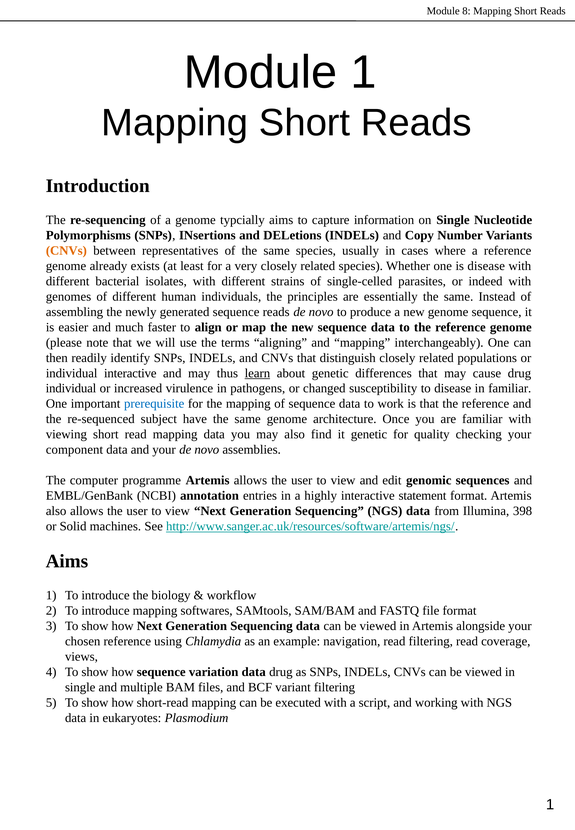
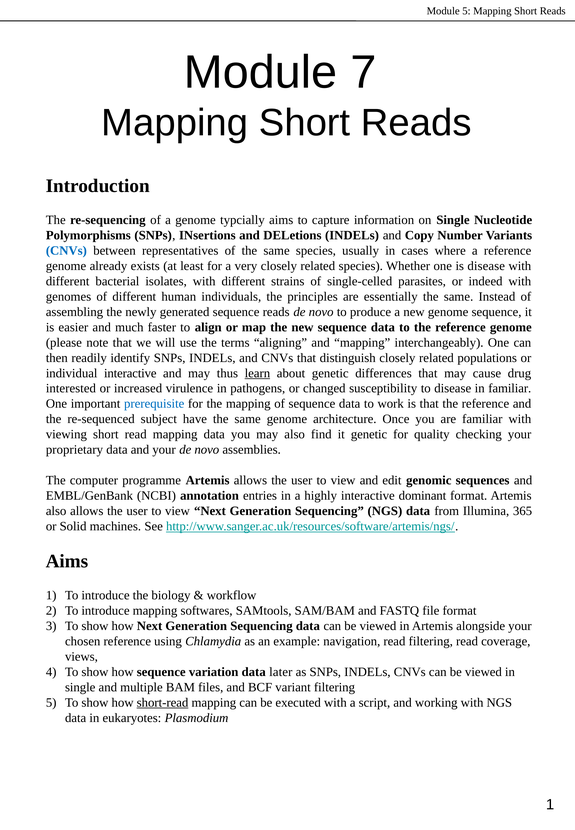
Module 8: 8 -> 5 (466, 11)
Module 1: 1 -> 7 (363, 73)
CNVs colour: orange -> blue (66, 251)
individual: individual -> interested (71, 389)
component: component -> proprietary (74, 450)
statement: statement -> dominant (422, 496)
398: 398 -> 365 (523, 511)
data drug: drug -> later (281, 672)
short-read underline: none -> present (163, 703)
